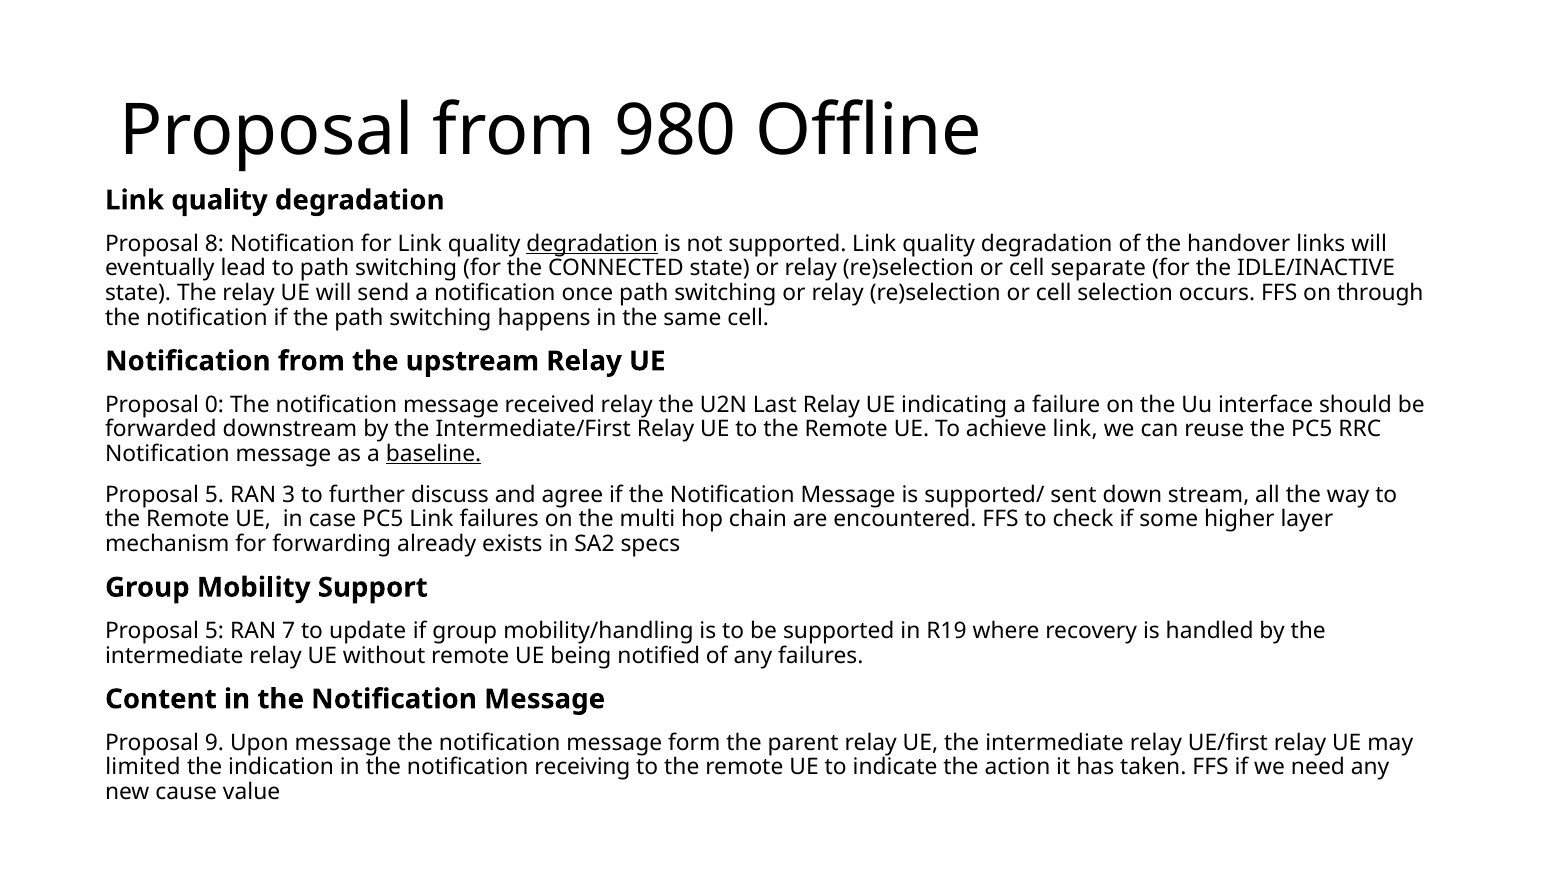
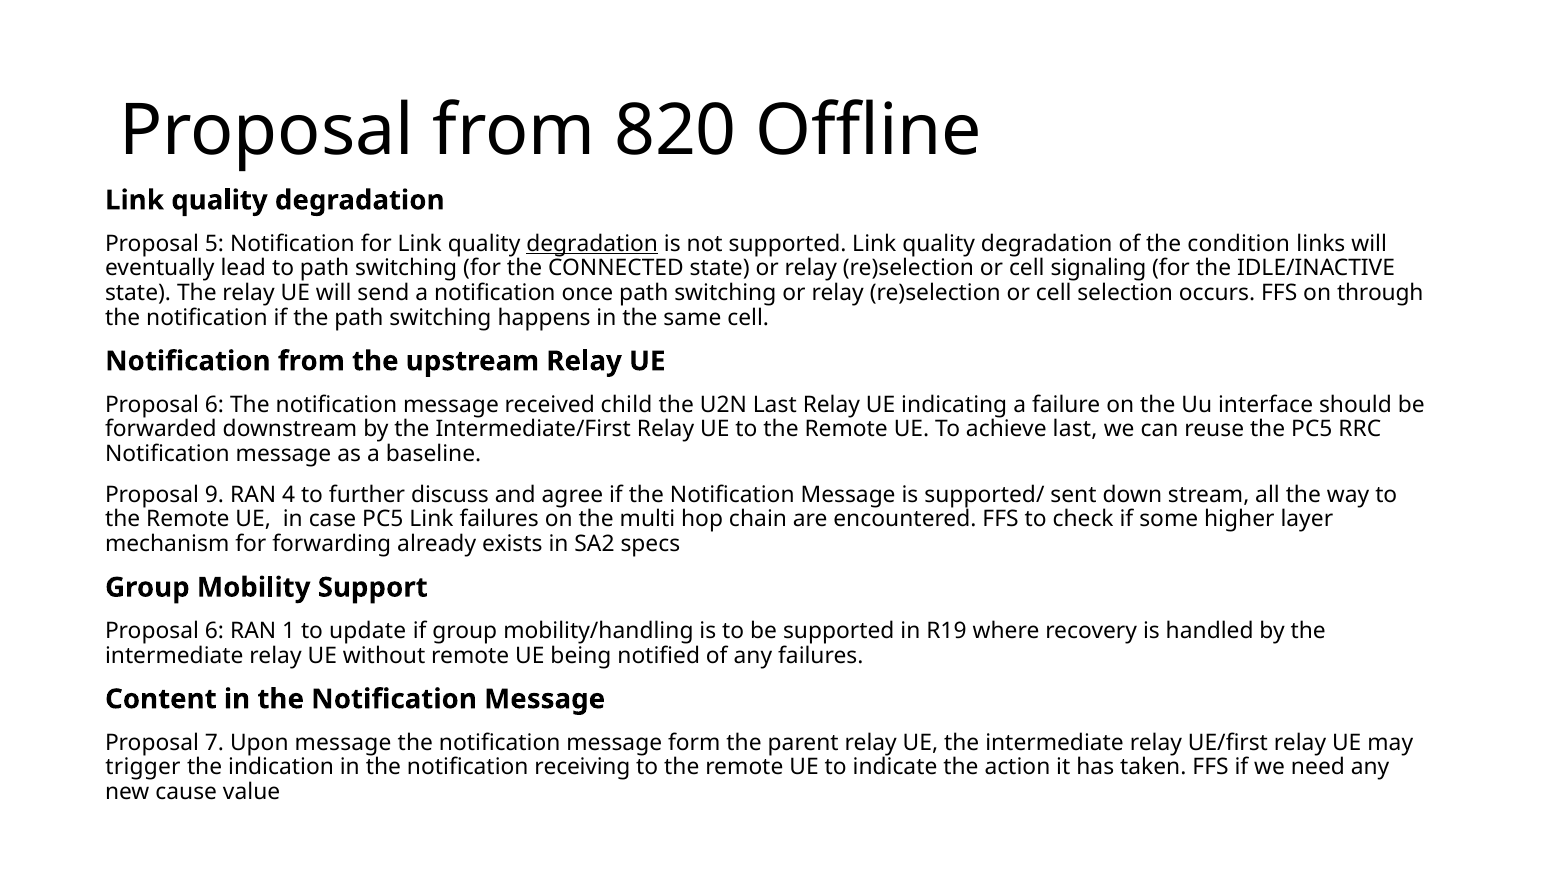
980: 980 -> 820 (675, 131)
8: 8 -> 5 (214, 244)
handover: handover -> condition (1239, 244)
separate: separate -> signaling (1098, 269)
0: 0 -> 6 (214, 405)
received relay: relay -> child (627, 405)
achieve link: link -> last (1075, 430)
baseline underline: present -> none (434, 454)
5: 5 -> 9 (214, 495)
3: 3 -> 4 (289, 495)
5: 5 -> 6 (214, 631)
7: 7 -> 1 (289, 631)
9: 9 -> 7 (214, 743)
limited: limited -> trigger (143, 768)
